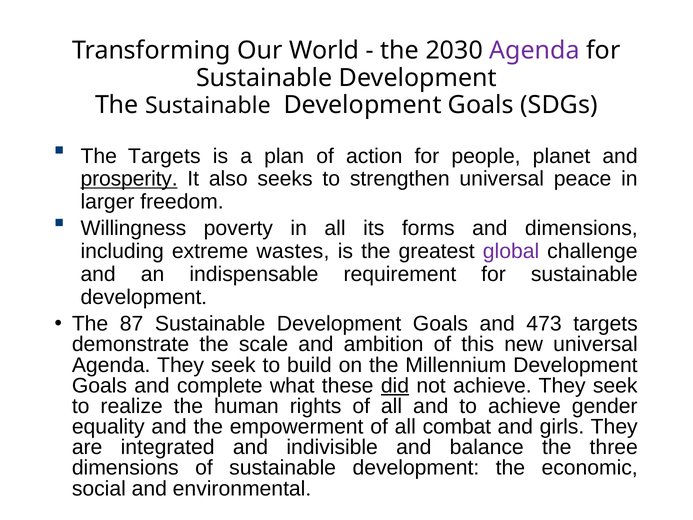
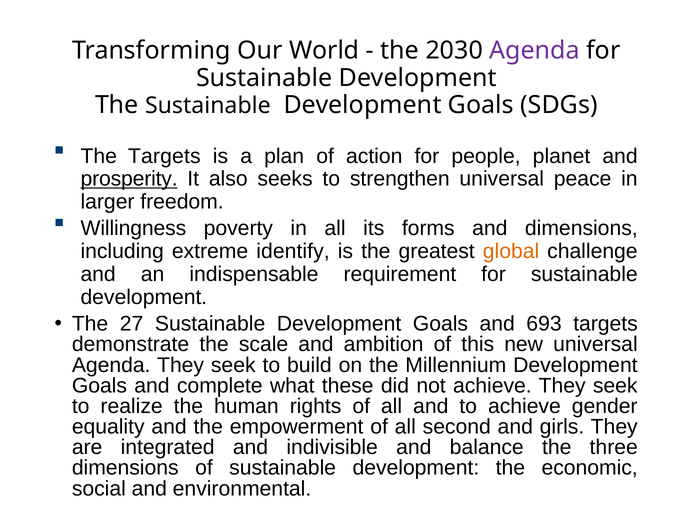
wastes: wastes -> identify (293, 251)
global colour: purple -> orange (511, 251)
87: 87 -> 27 (132, 324)
473: 473 -> 693 (544, 324)
did underline: present -> none (395, 385)
combat: combat -> second (457, 427)
